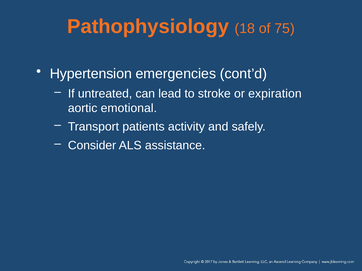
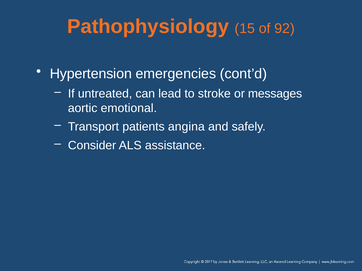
18: 18 -> 15 (245, 29)
75: 75 -> 92 (285, 29)
expiration: expiration -> messages (275, 94)
activity: activity -> angina (186, 127)
